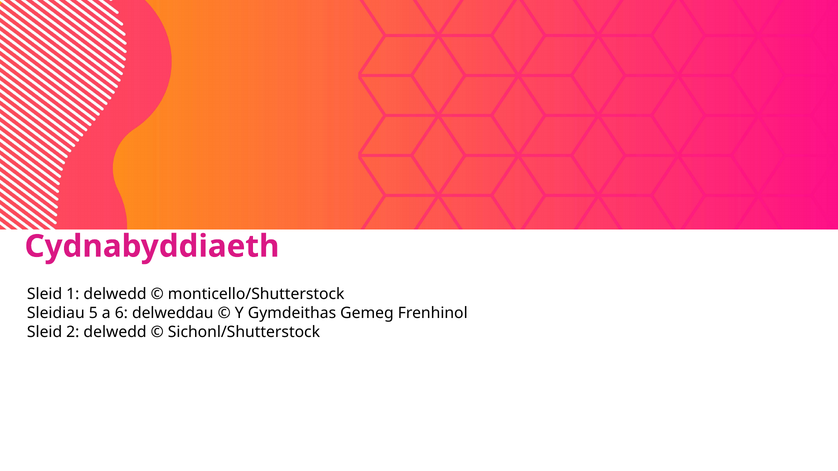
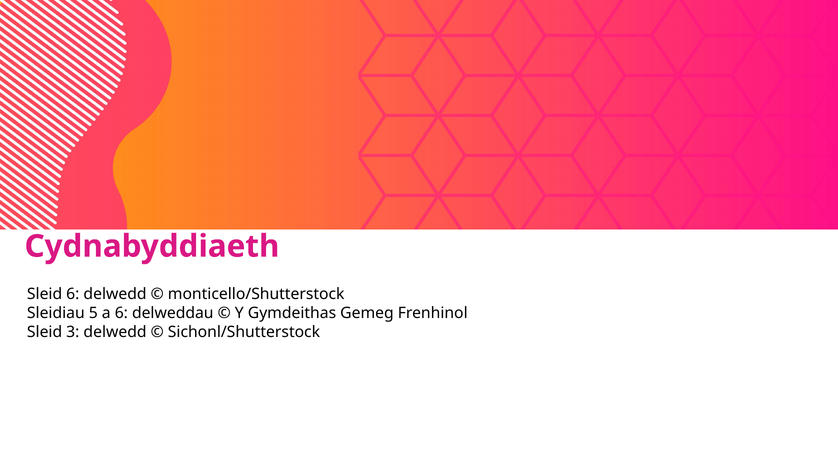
Sleid 1: 1 -> 6 (73, 295)
2: 2 -> 3 (73, 332)
